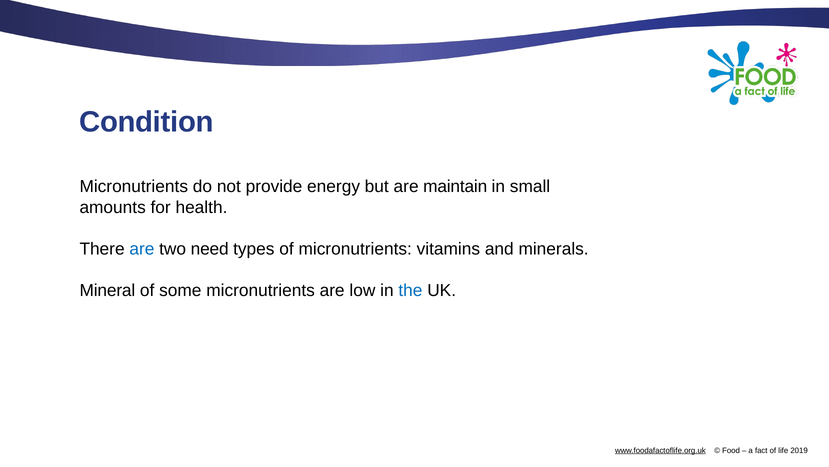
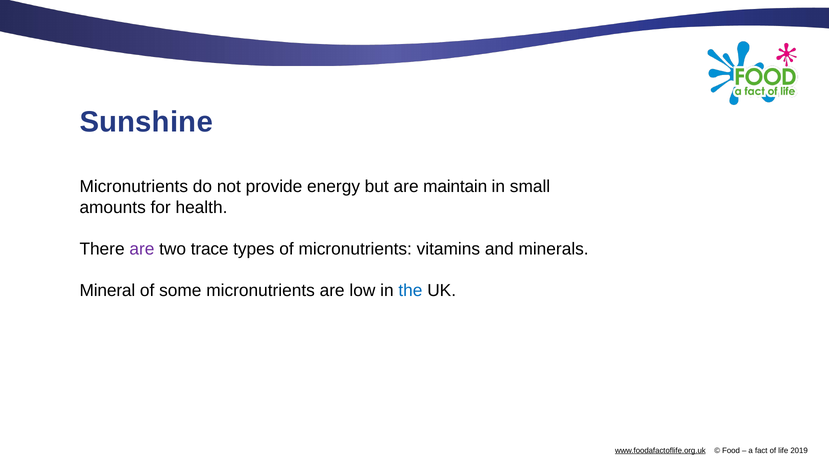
Condition: Condition -> Sunshine (146, 122)
are colour: blue -> purple (142, 249)
need: need -> trace (210, 249)
